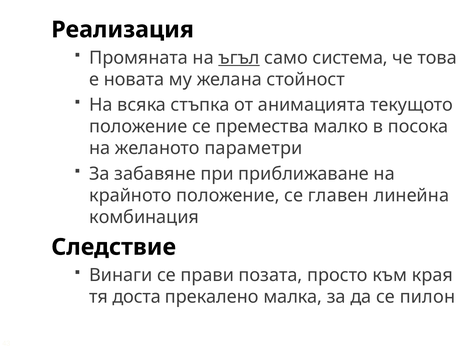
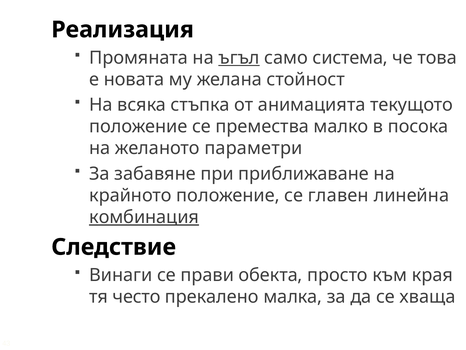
комбинация underline: none -> present (144, 217)
позата: позата -> обекта (271, 275)
доста: доста -> често (137, 297)
пилон: пилон -> хваща (428, 297)
